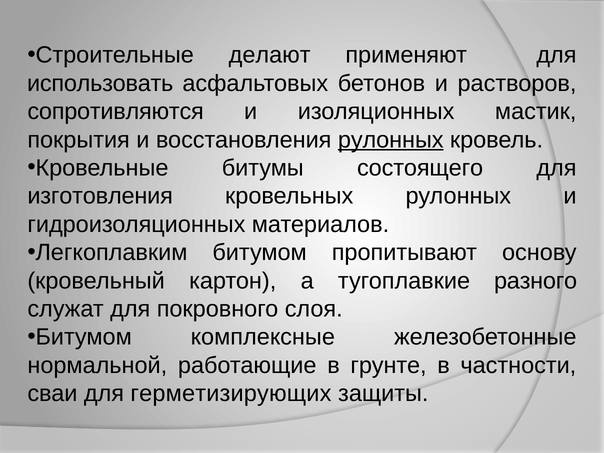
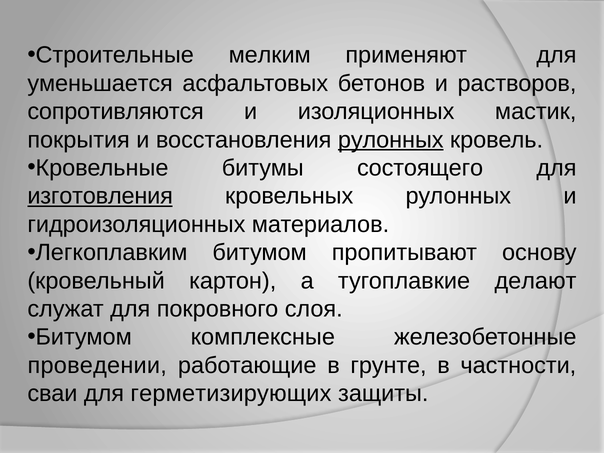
делают: делают -> мелким (270, 55)
использовать: использовать -> уменьшается (100, 83)
изготовления underline: none -> present (100, 196)
разного: разного -> делают (535, 281)
нормальной: нормальной -> проведении (97, 365)
